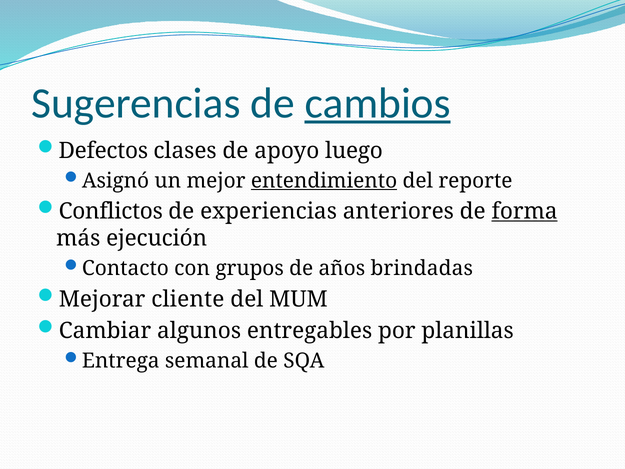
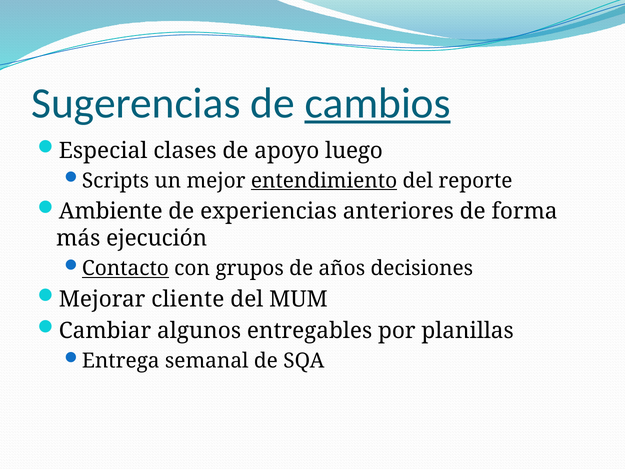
Defectos: Defectos -> Especial (103, 150)
Asignó: Asignó -> Scripts (116, 181)
Conflictos: Conflictos -> Ambiente (111, 211)
forma underline: present -> none (525, 211)
Contacto underline: none -> present (125, 268)
brindadas: brindadas -> decisiones (422, 268)
